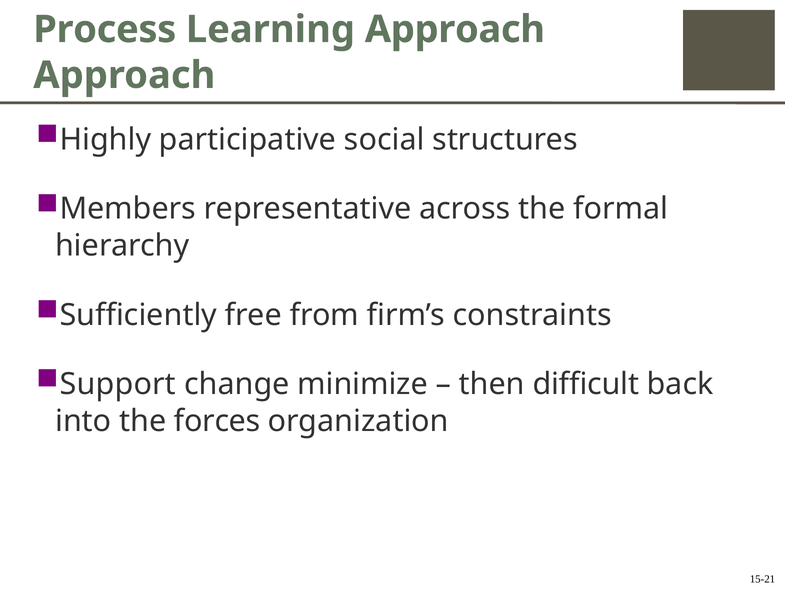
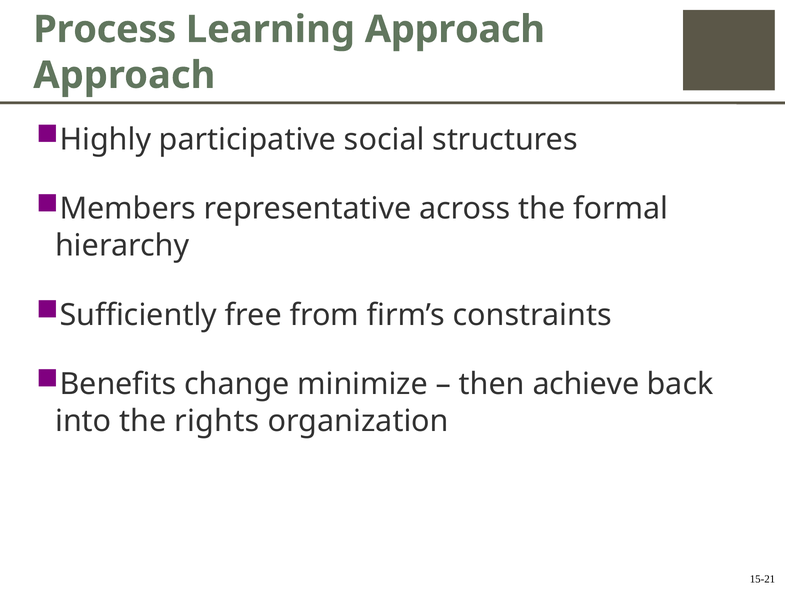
Support: Support -> Benefits (118, 384)
difficult: difficult -> achieve (586, 384)
forces: forces -> rights (217, 421)
